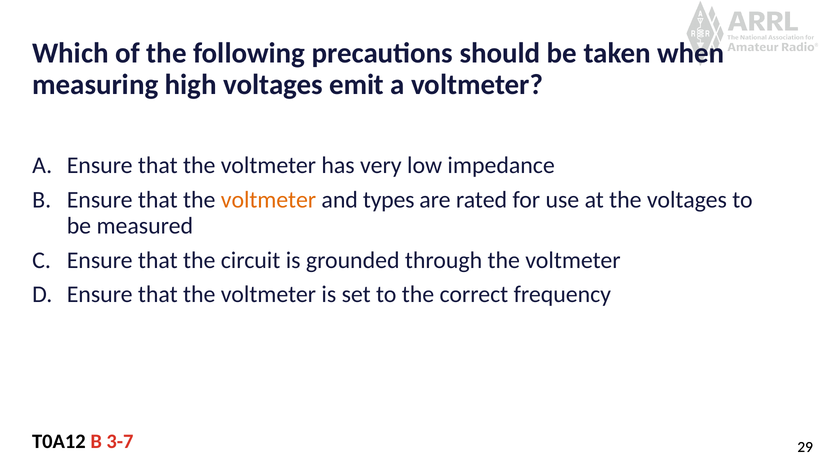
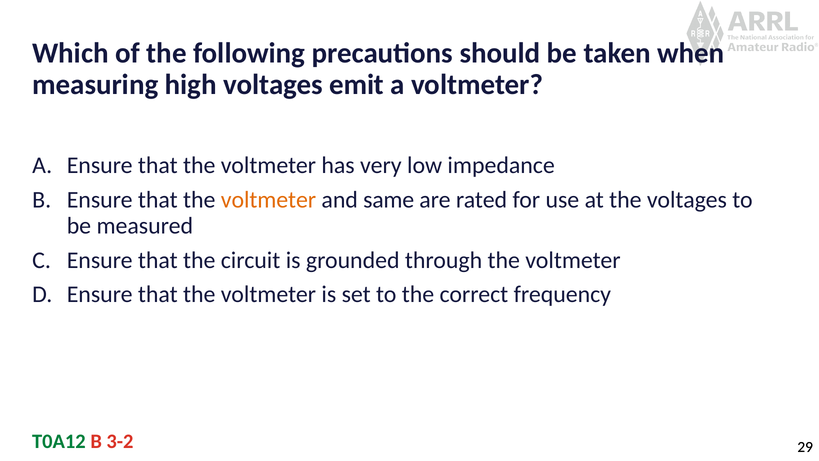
types: types -> same (389, 200)
T0A12 colour: black -> green (59, 441)
3-7: 3-7 -> 3-2 (120, 441)
